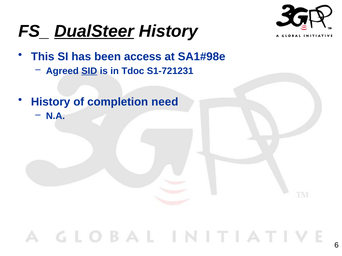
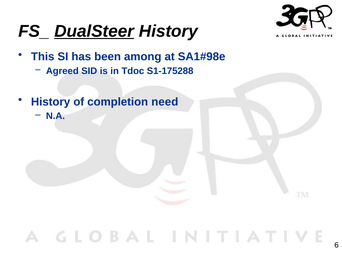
access: access -> among (143, 57)
SID underline: present -> none (89, 71)
S1-721231: S1-721231 -> S1-175288 (170, 71)
